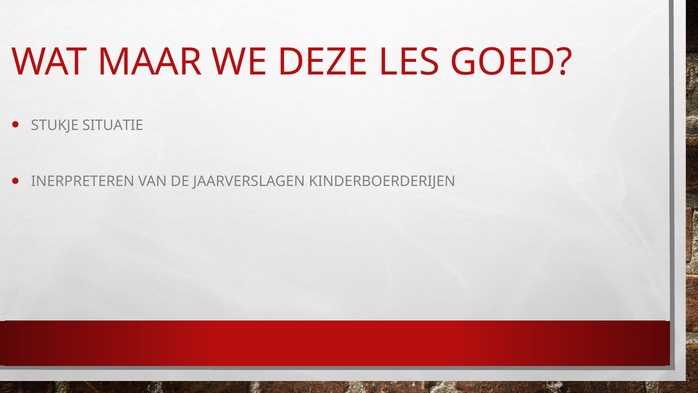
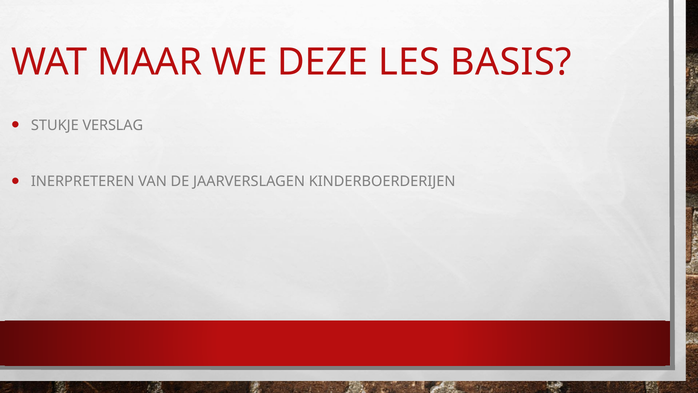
GOED: GOED -> BASIS (511, 62)
SITUATIE: SITUATIE -> VERSLAG (113, 125)
